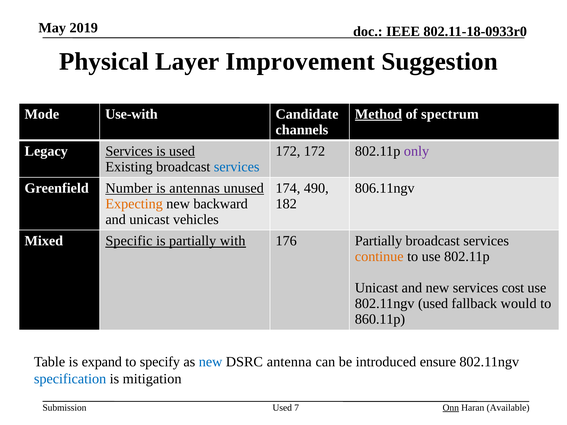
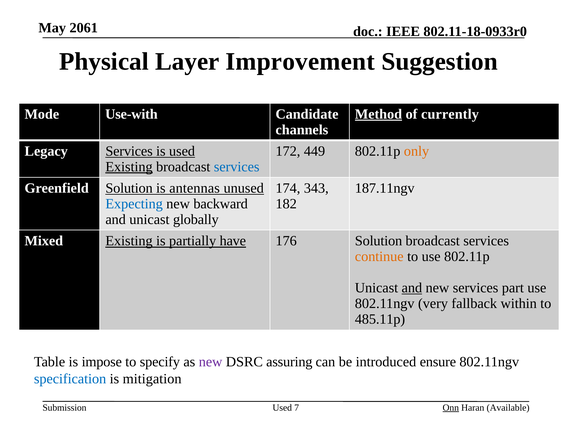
2019: 2019 -> 2061 (84, 28)
spectrum: spectrum -> currently (450, 114)
172 172: 172 -> 449 (314, 151)
only colour: purple -> orange (417, 151)
Existing underline: none -> present (129, 167)
Greenfield Number: Number -> Solution (129, 188)
490: 490 -> 343 (316, 188)
806.11ngv: 806.11ngv -> 187.11ngv (385, 188)
Expecting colour: orange -> blue (134, 204)
vehicles: vehicles -> globally (196, 220)
Mixed Specific: Specific -> Existing (129, 241)
with: with -> have (233, 241)
176 Partially: Partially -> Solution (379, 241)
and underline: none -> present (412, 288)
cost: cost -> part (513, 288)
802.11ngv used: used -> very (433, 304)
would: would -> within (519, 304)
860.11p: 860.11p -> 485.11p (380, 319)
expand: expand -> impose (102, 362)
new colour: blue -> purple (211, 362)
antenna: antenna -> assuring (289, 362)
